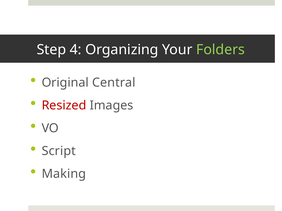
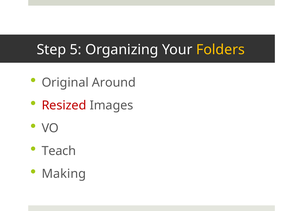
4: 4 -> 5 (76, 50)
Folders colour: light green -> yellow (220, 50)
Central: Central -> Around (114, 83)
Script: Script -> Teach (59, 151)
